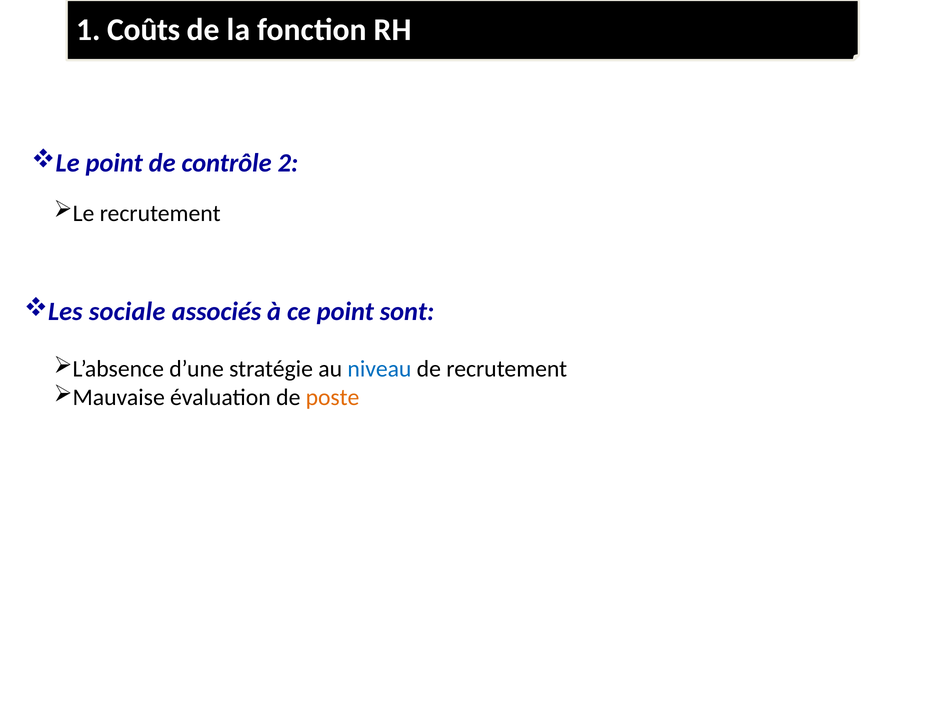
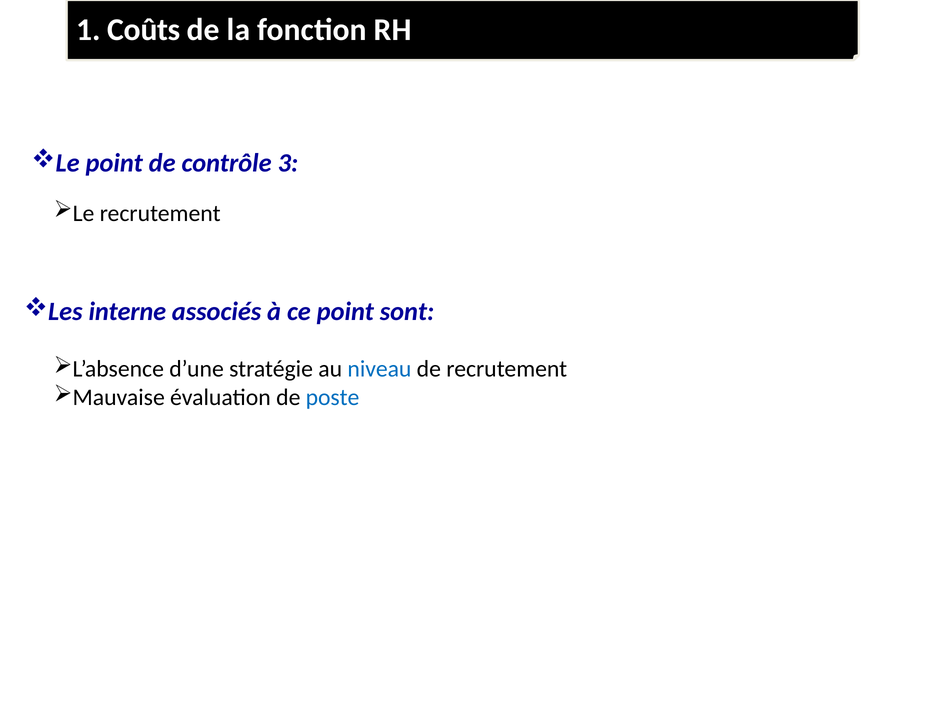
2: 2 -> 3 (288, 163)
sociale: sociale -> interne (127, 311)
poste colour: orange -> blue (333, 397)
